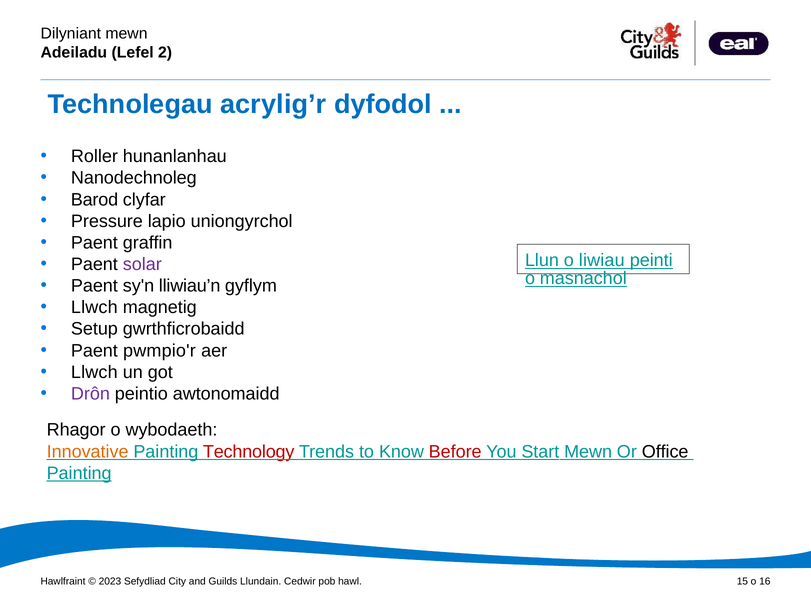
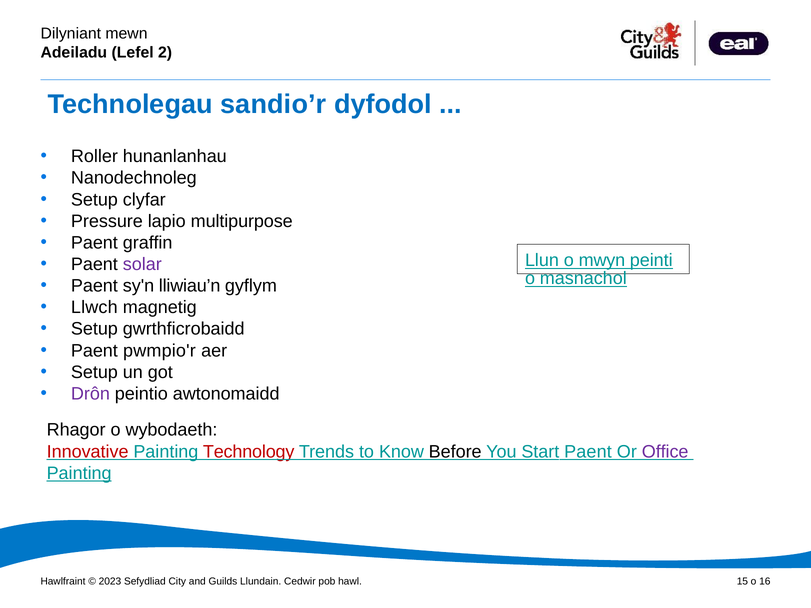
acrylig’r: acrylig’r -> sandio’r (273, 104)
Barod: Barod -> Setup (94, 200)
uniongyrchol: uniongyrchol -> multipurpose (242, 221)
liwiau: liwiau -> mwyn (602, 260)
Llwch: Llwch -> Setup (94, 372)
Innovative colour: orange -> red (88, 452)
Before colour: red -> black (455, 452)
Start Mewn: Mewn -> Paent (588, 452)
Office colour: black -> purple (665, 452)
